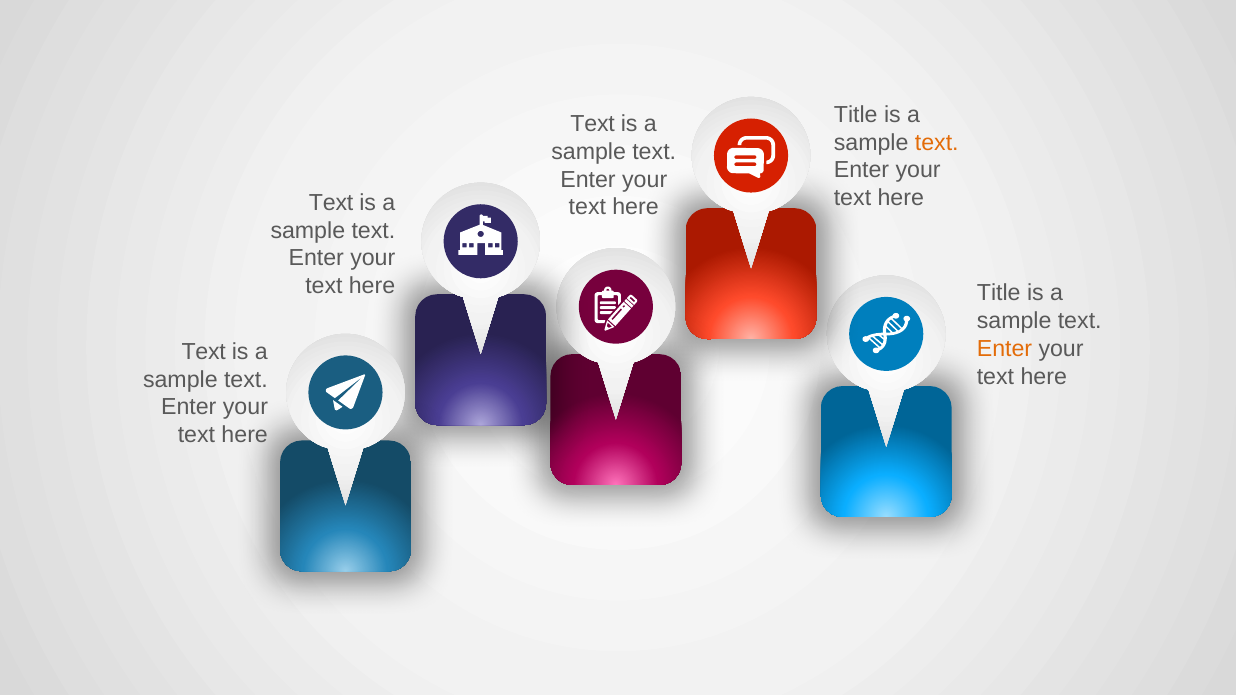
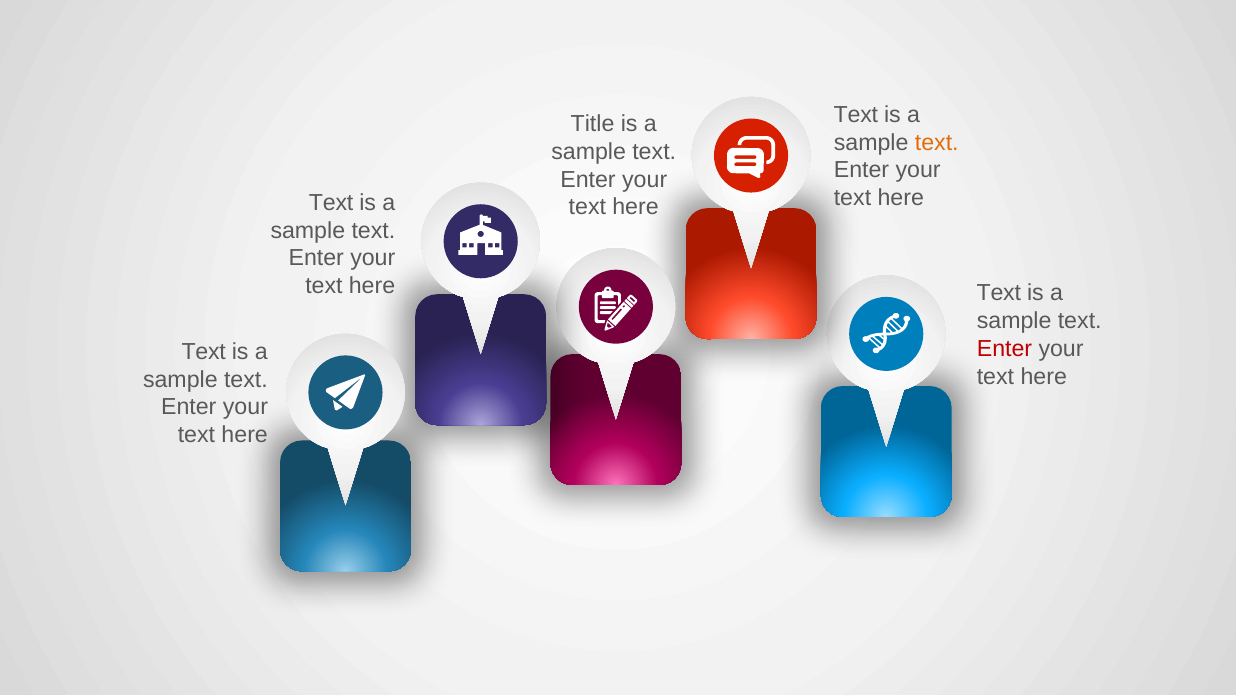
Title: Title -> Text (856, 115)
Text: Text -> Title (593, 124)
Title: Title -> Text (999, 293)
Enter colour: orange -> red (1005, 349)
